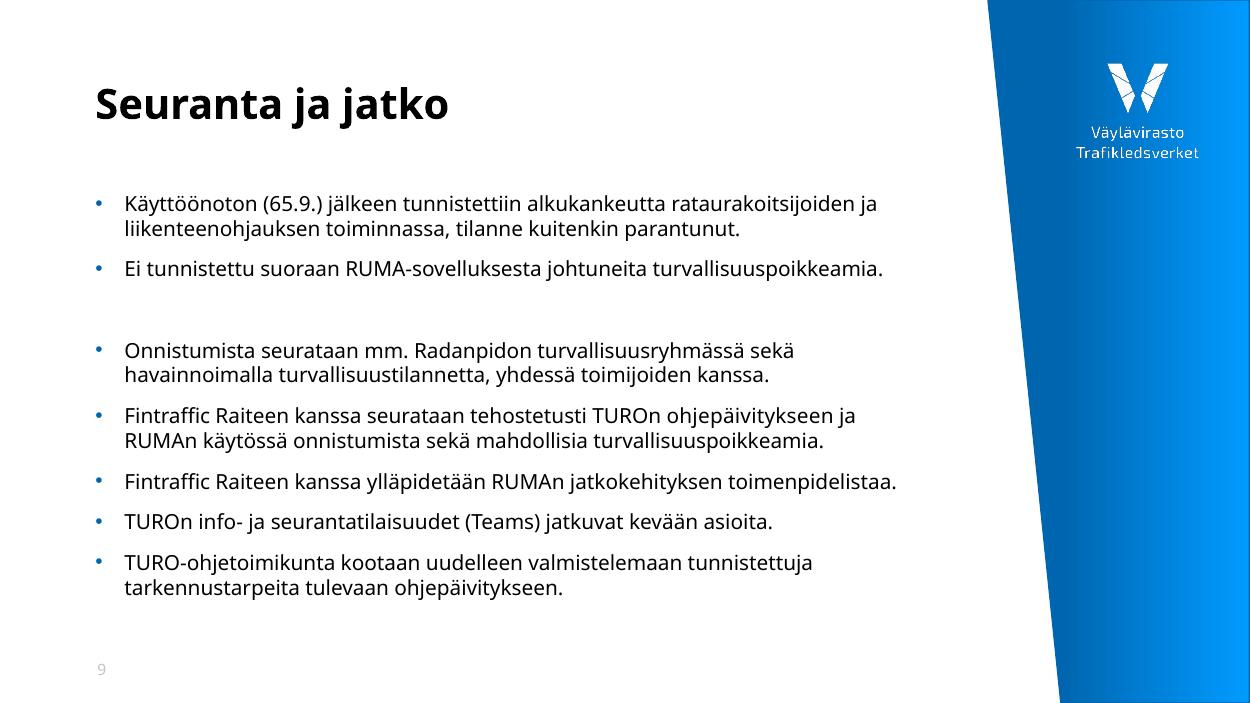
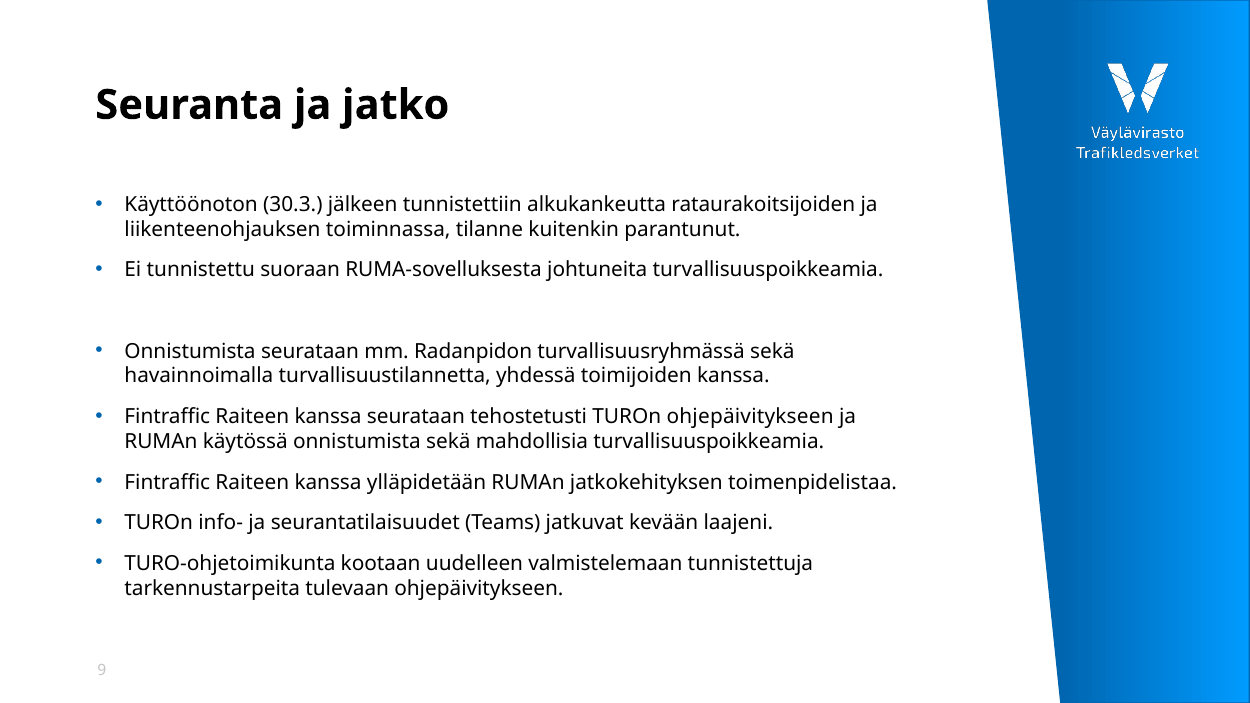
65.9: 65.9 -> 30.3 (293, 205)
asioita: asioita -> laajeni (738, 523)
